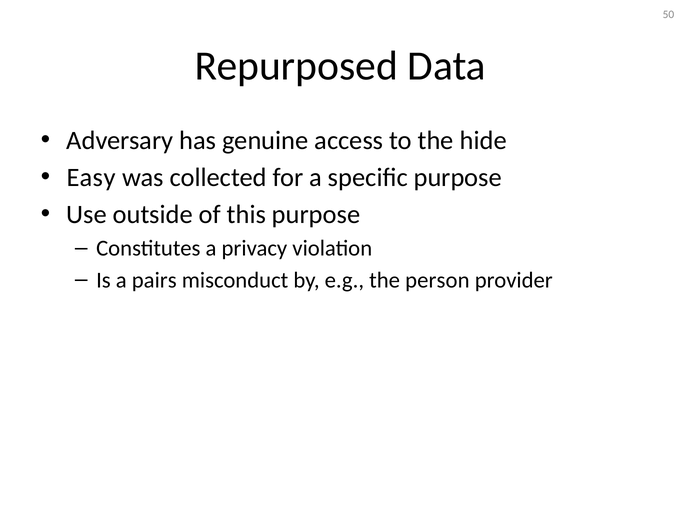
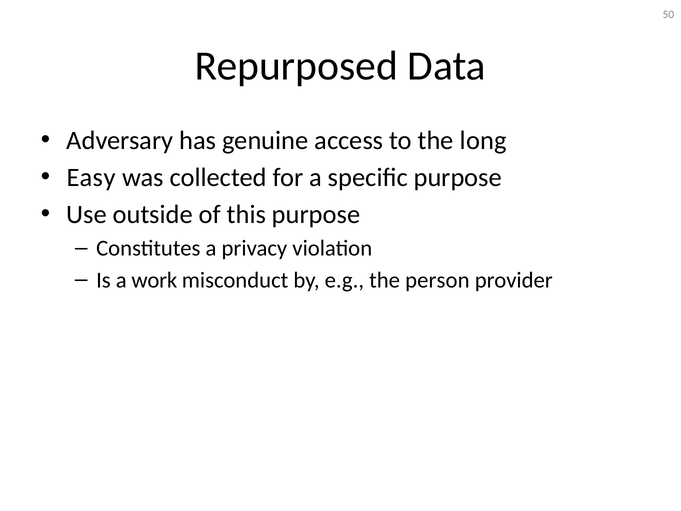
hide: hide -> long (483, 140)
pairs: pairs -> work (154, 280)
